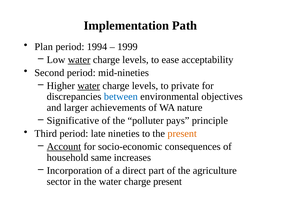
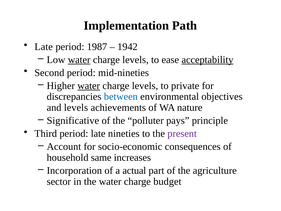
Plan: Plan -> Late (44, 47)
1994: 1994 -> 1987 (97, 47)
1999: 1999 -> 1942 (127, 47)
acceptability underline: none -> present (207, 60)
and larger: larger -> levels (76, 107)
present colour: orange -> purple (182, 133)
Account underline: present -> none (64, 146)
direct: direct -> actual (134, 170)
charge present: present -> budget (167, 181)
